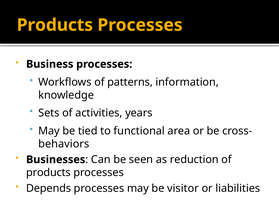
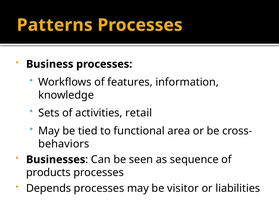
Products: Products -> Patterns (55, 25)
patterns: patterns -> features (130, 82)
years: years -> retail (139, 113)
reduction: reduction -> sequence (194, 160)
